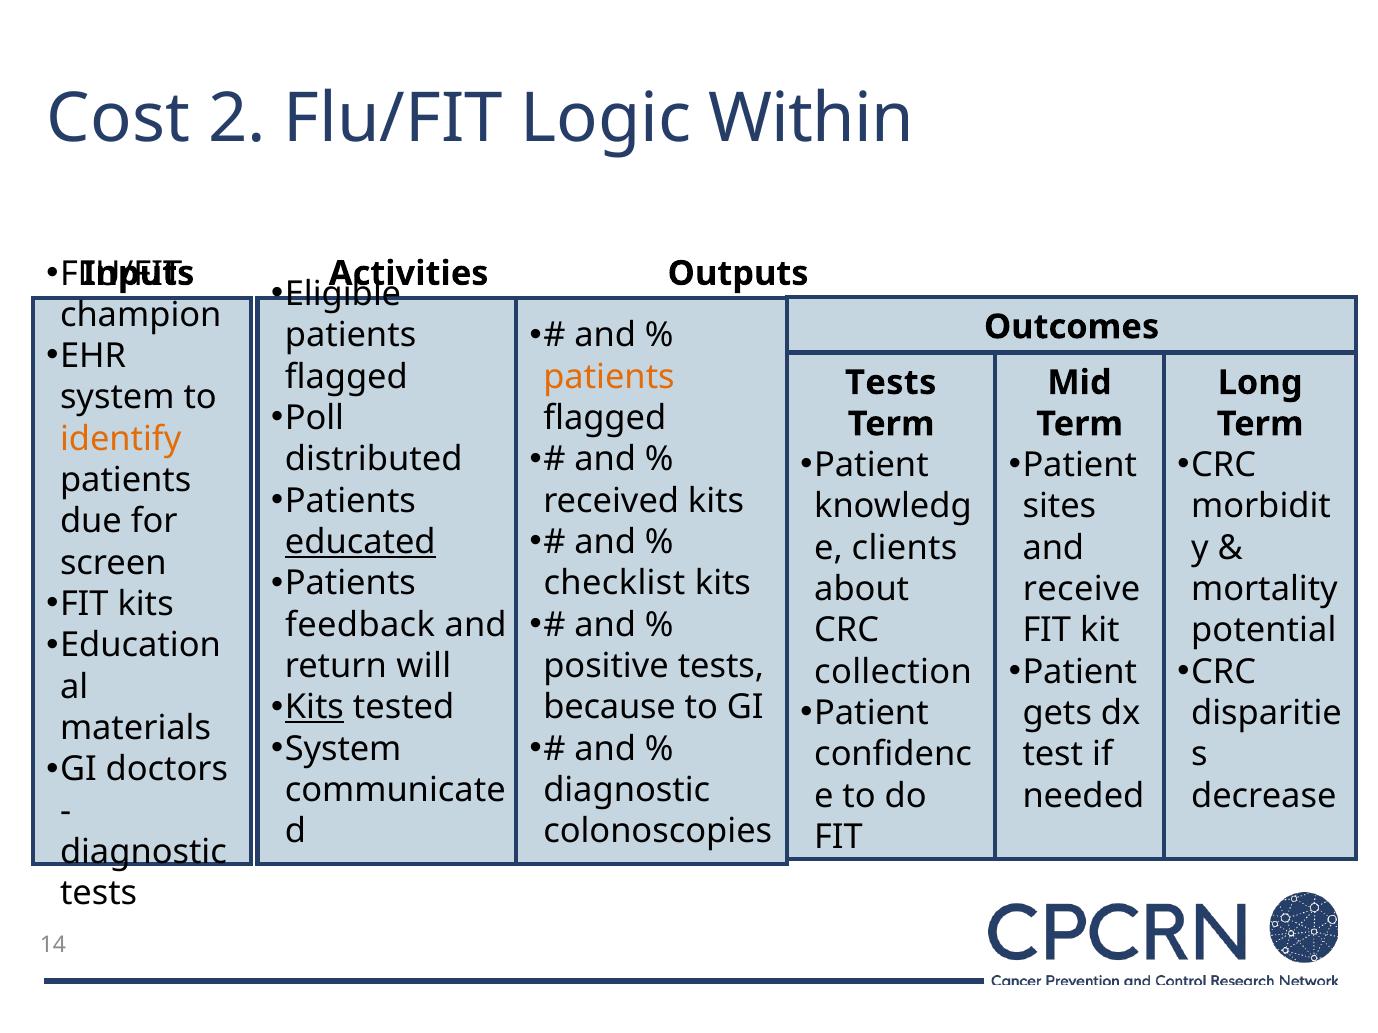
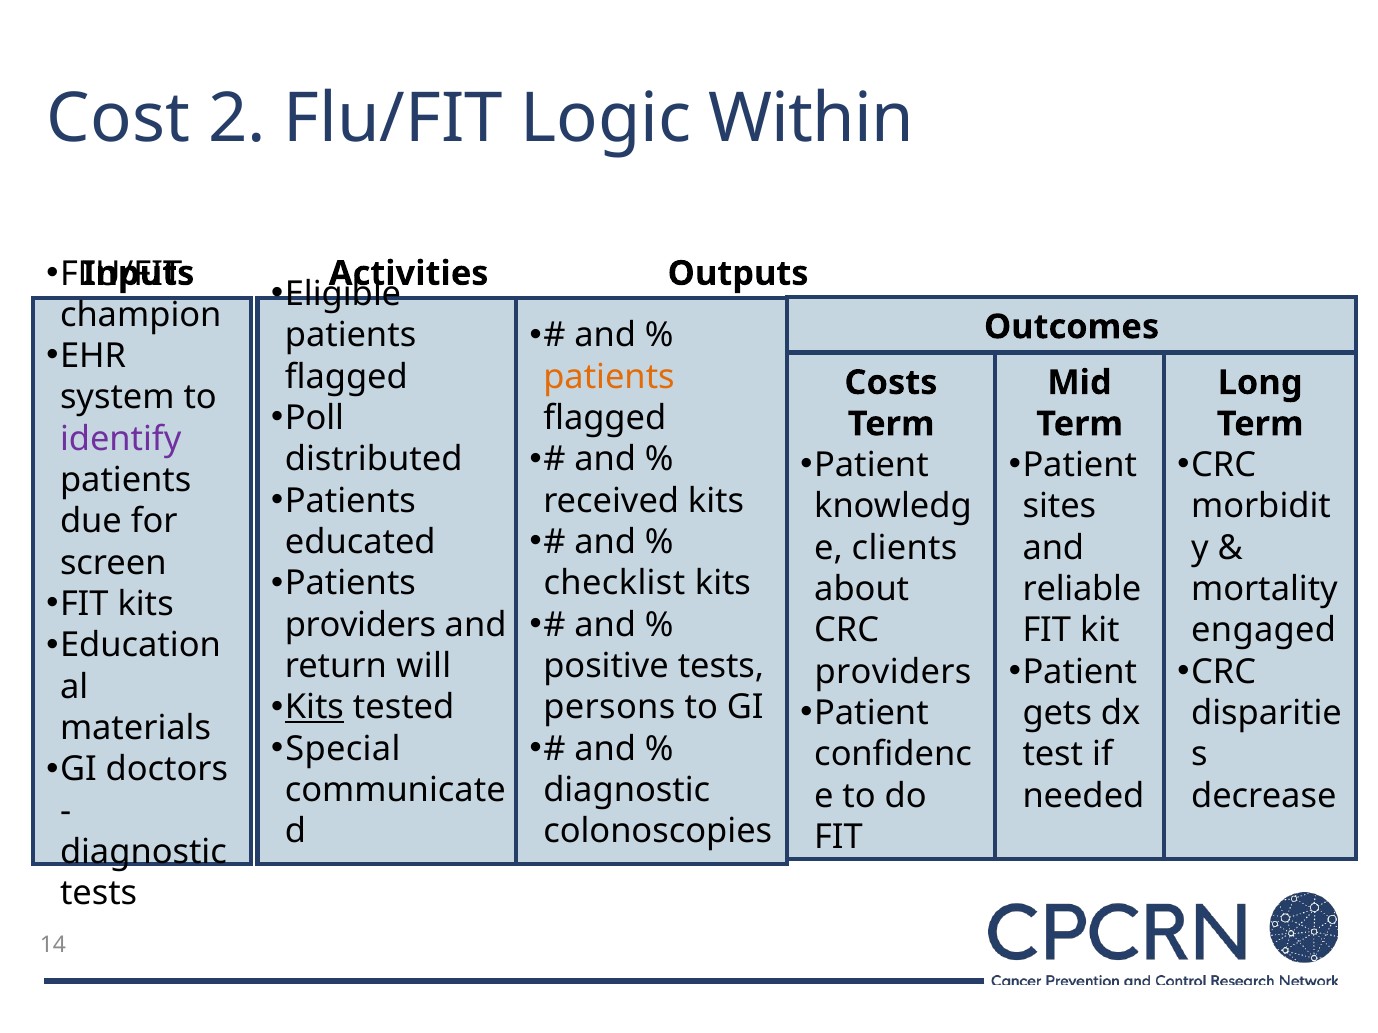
Tests: Tests -> Costs (891, 383)
identify colour: orange -> purple (121, 439)
educated underline: present -> none (360, 542)
receive: receive -> reliable (1082, 590)
feedback: feedback -> providers (360, 625)
potential: potential -> engaged (1264, 631)
collection: collection -> providers (893, 672)
because: because -> persons (609, 708)
System: System -> Special (343, 749)
